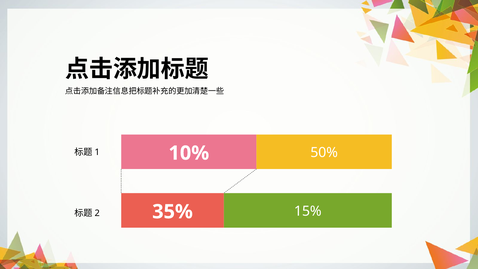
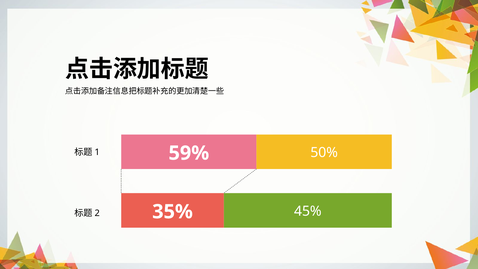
10%: 10% -> 59% (189, 153)
15%: 15% -> 45% (308, 211)
